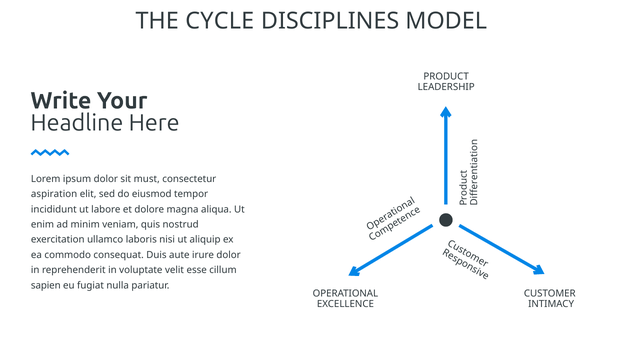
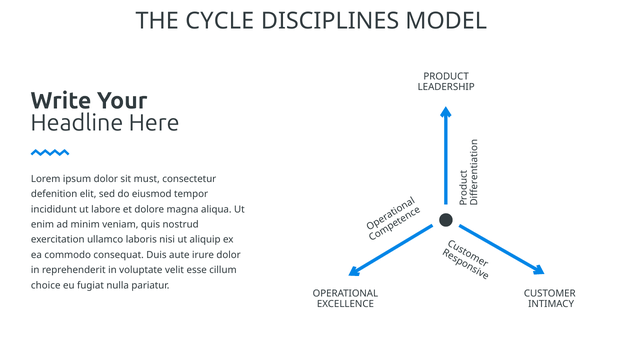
aspiration: aspiration -> defenition (54, 194)
sapien: sapien -> choice (46, 285)
